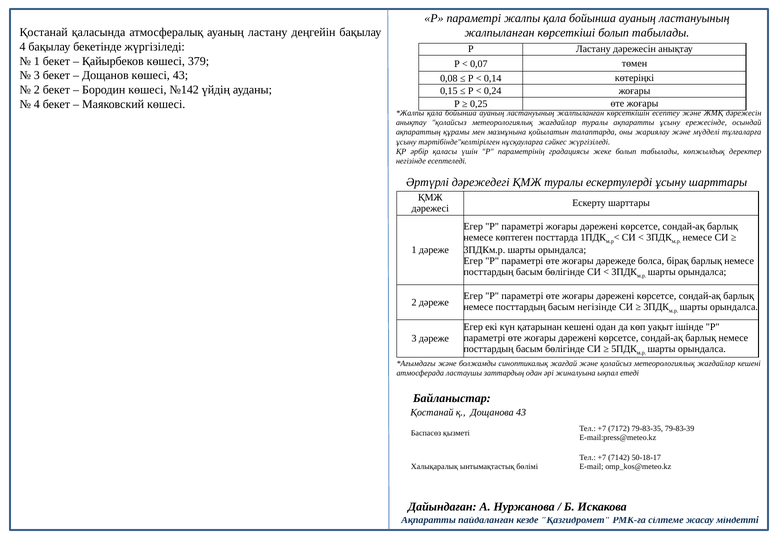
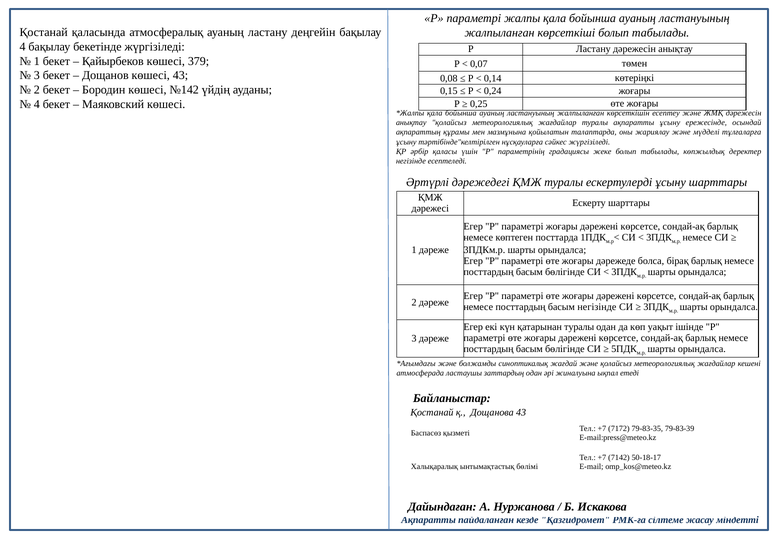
қатарынан кешені: кешені -> туралы (579, 327)
